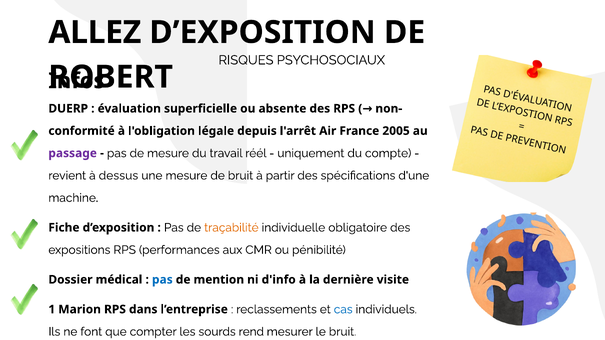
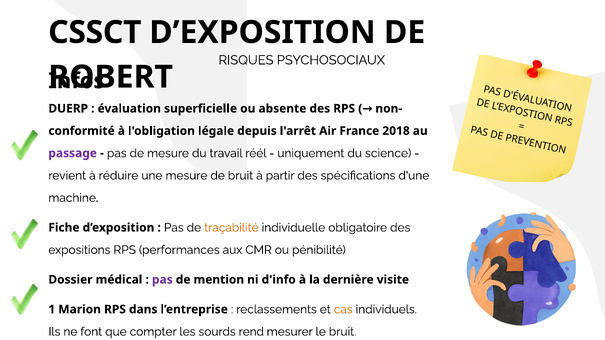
ALLEZ: ALLEZ -> CSSCT (95, 32)
2005: 2005 -> 2018 (396, 131)
compte: compte -> science (388, 153)
dessus: dessus -> réduire (118, 176)
pas colour: blue -> purple (162, 280)
cas colour: blue -> orange (343, 310)
